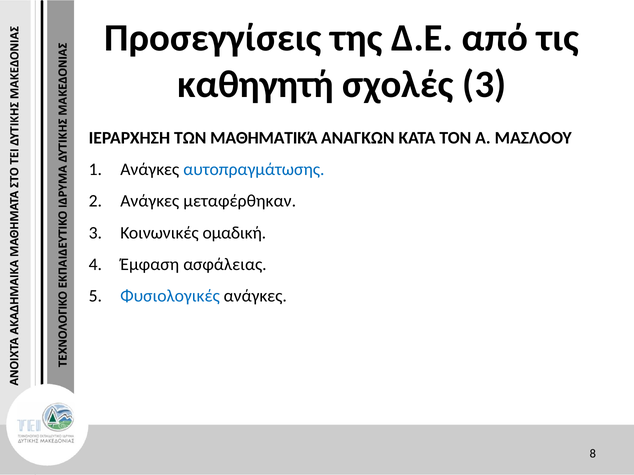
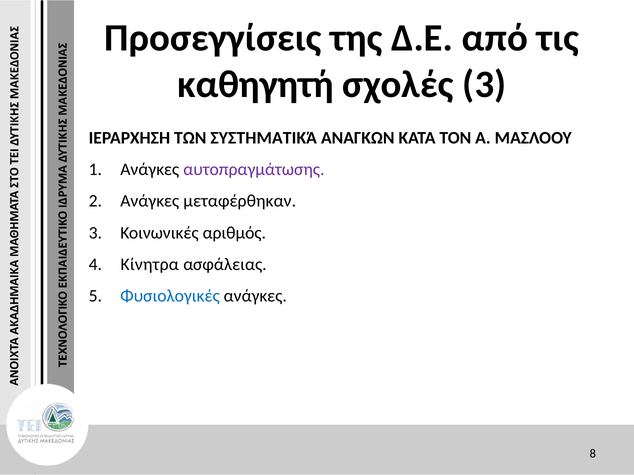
ΜΑΘΗΜΑΤΙΚΆ: ΜΑΘΗΜΑΤΙΚΆ -> ΣΥΣΤΗΜΑΤΙΚΆ (264, 138)
αυτοπραγμάτωσης colour: blue -> purple (254, 170)
ομαδική: ομαδική -> αριθμός (234, 233)
Έμφαση: Έμφαση -> Κίνητρα (150, 265)
